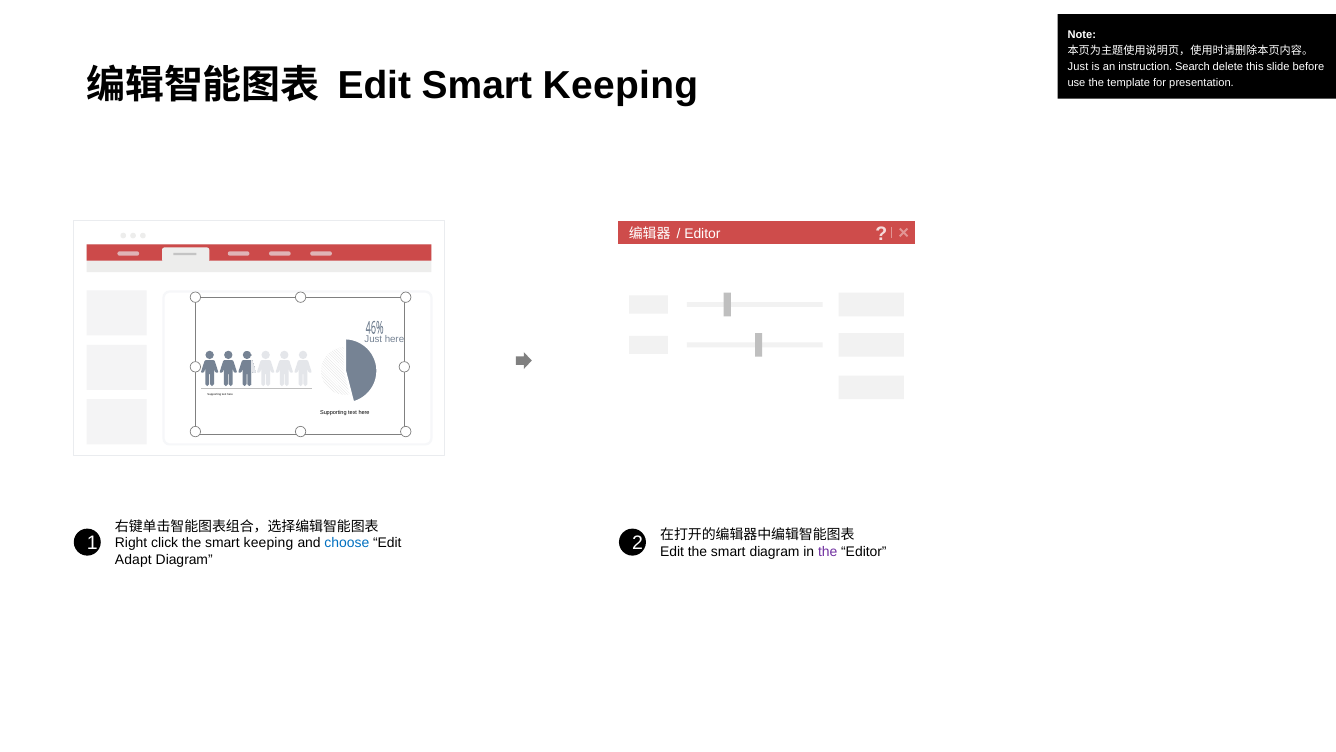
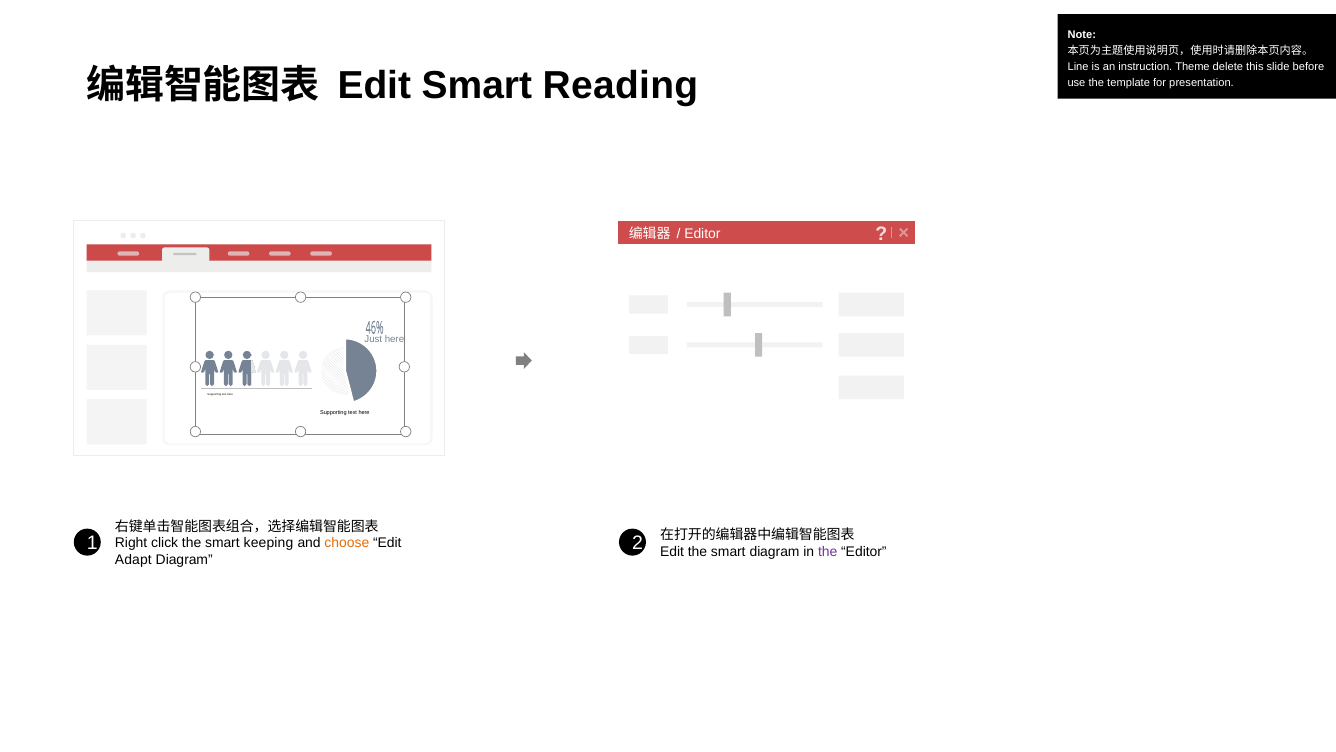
Just: Just -> Line (1078, 66)
Search: Search -> Theme (1192, 66)
Edit Smart Keeping: Keeping -> Reading (620, 85)
choose colour: blue -> orange (347, 543)
